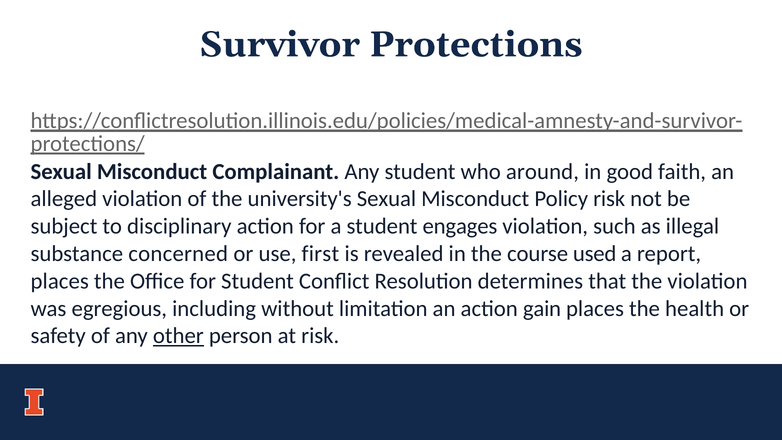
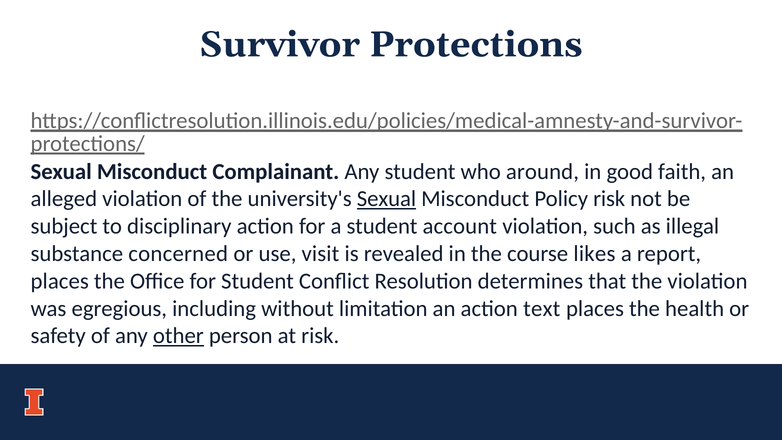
Sexual underline: none -> present (386, 199)
engages: engages -> account (460, 226)
first: first -> visit (320, 254)
used: used -> likes (594, 254)
gain: gain -> text (542, 308)
